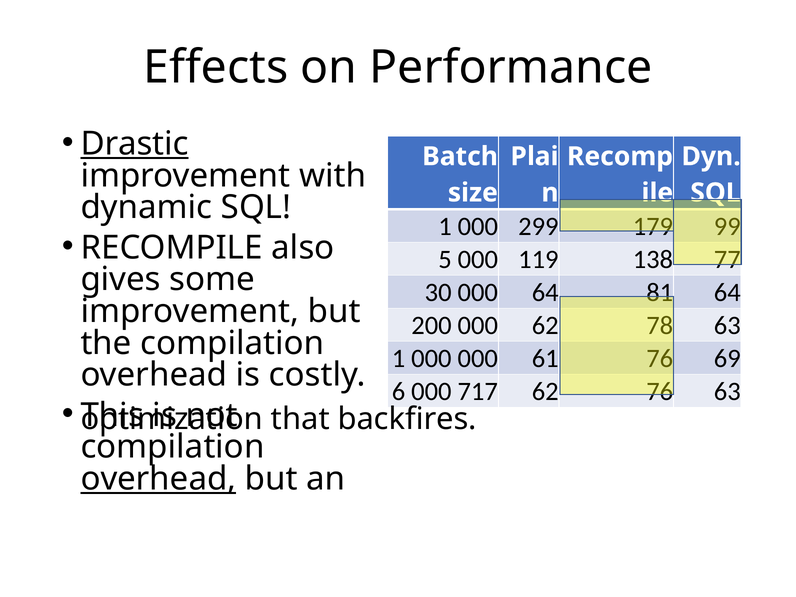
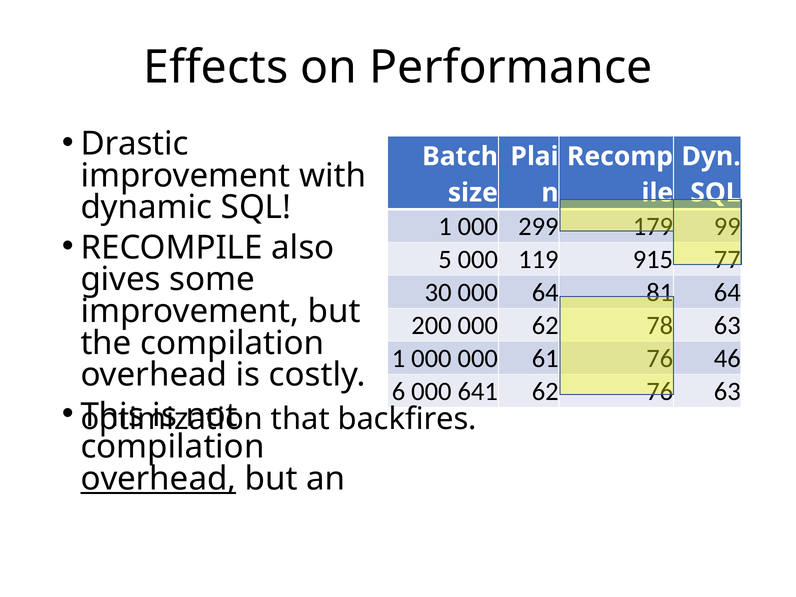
Drastic underline: present -> none (135, 144)
138: 138 -> 915 (653, 259)
69: 69 -> 46 (727, 358)
717: 717 -> 641 (478, 391)
